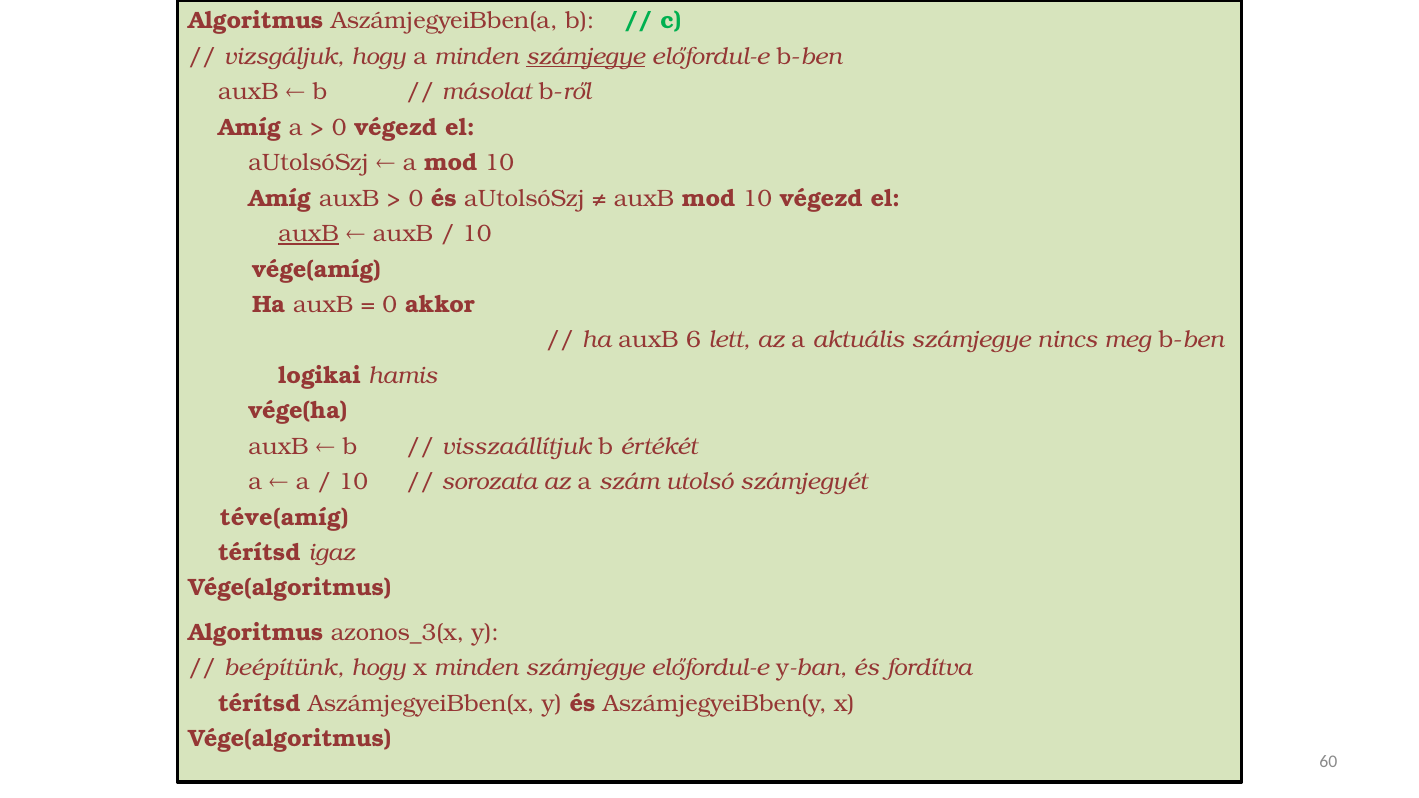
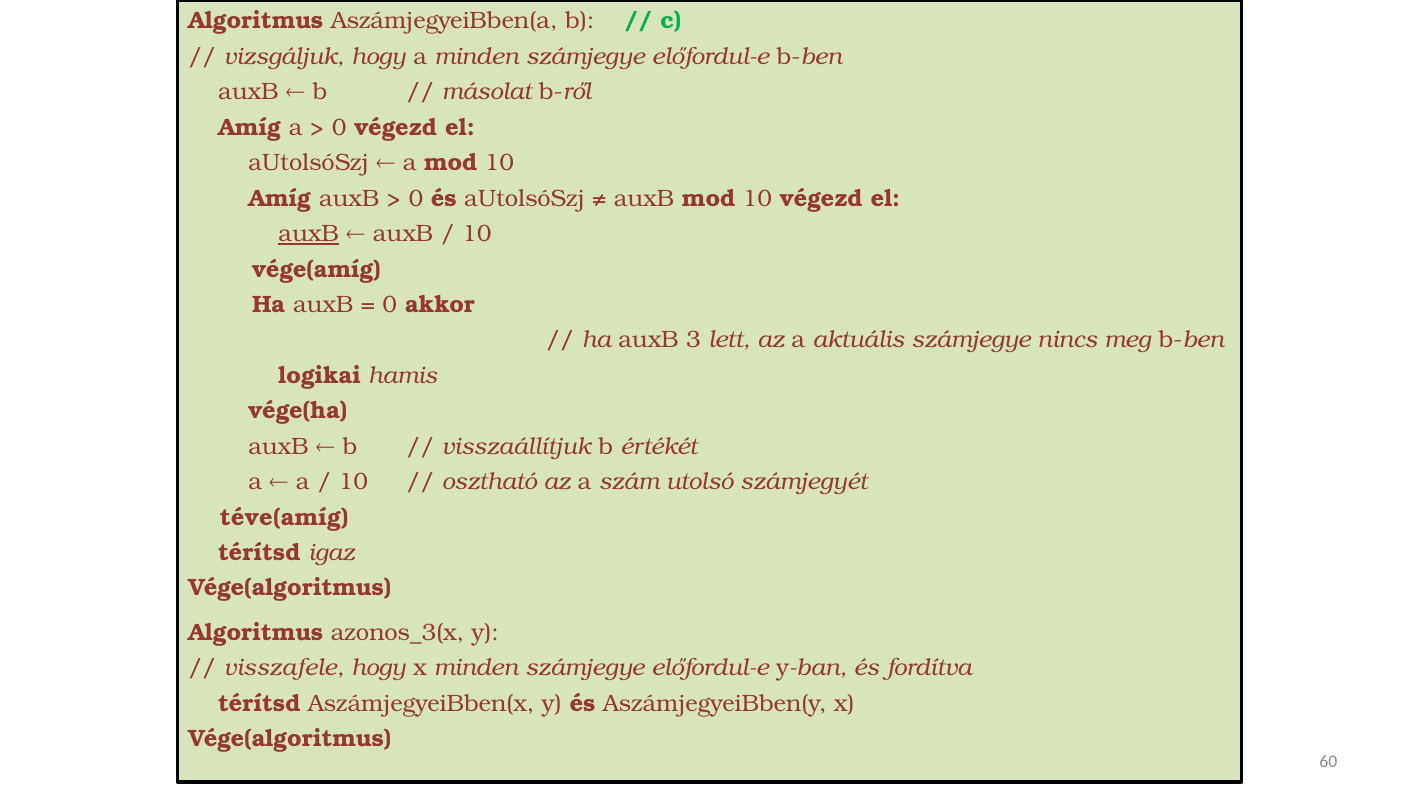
számjegye underline: present -> none (585, 57)
6: 6 -> 3 (693, 340)
sorozata: sorozata -> osztható (489, 482)
beépítünk: beépítünk -> visszafele (284, 668)
